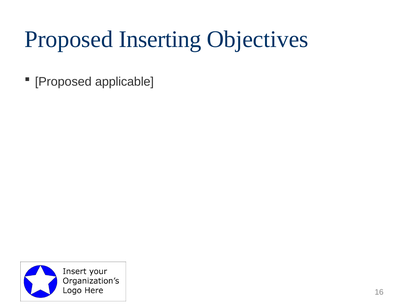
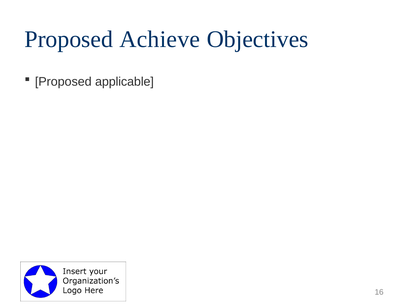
Inserting: Inserting -> Achieve (160, 39)
